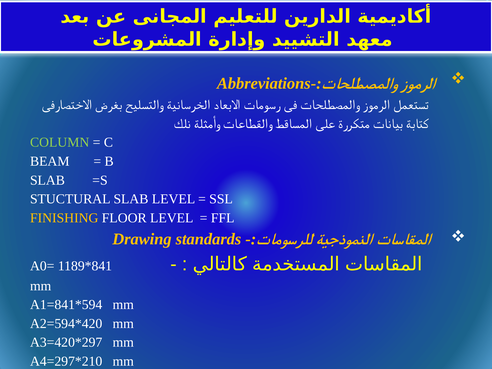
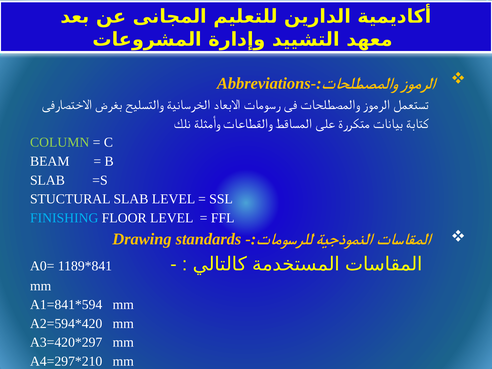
FINISHING colour: yellow -> light blue (64, 218)
